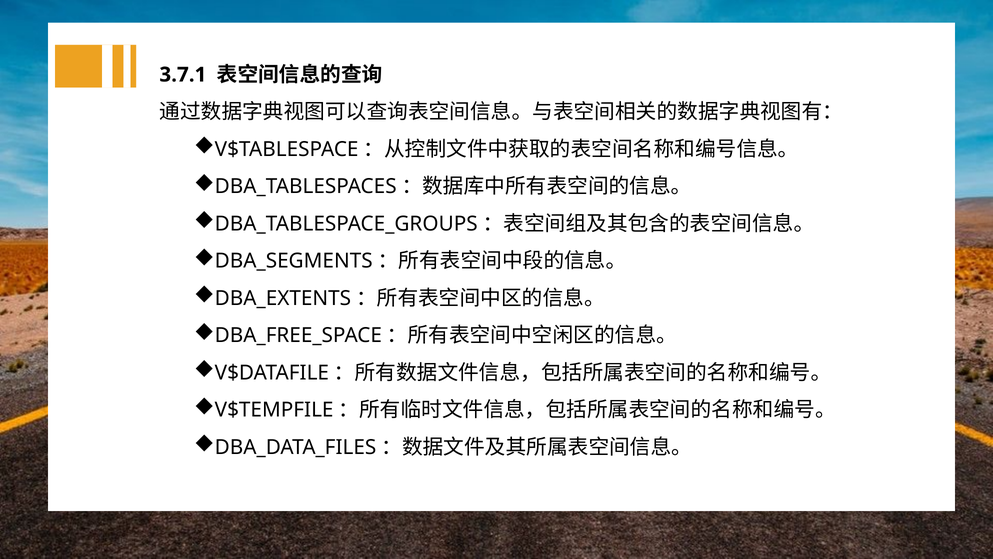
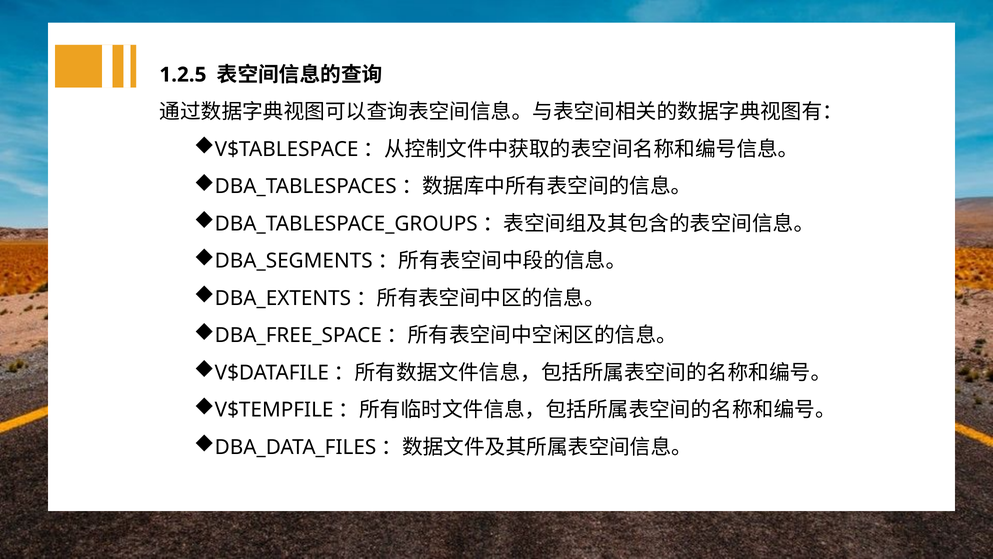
3.7.1: 3.7.1 -> 1.2.5 (183, 75)
